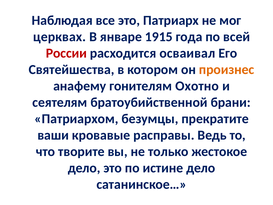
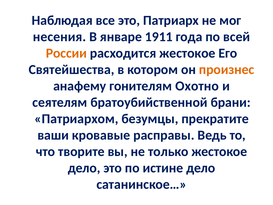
церквах: церквах -> несения (60, 37)
1915: 1915 -> 1911 (159, 37)
России colour: red -> orange (66, 53)
расходится осваивал: осваивал -> жестокое (187, 53)
